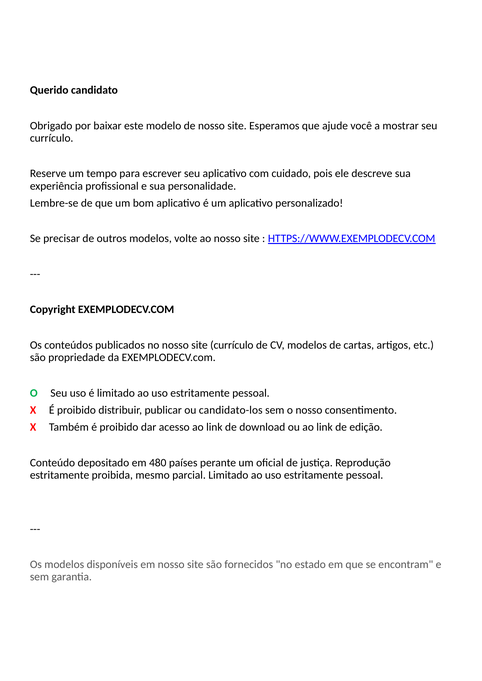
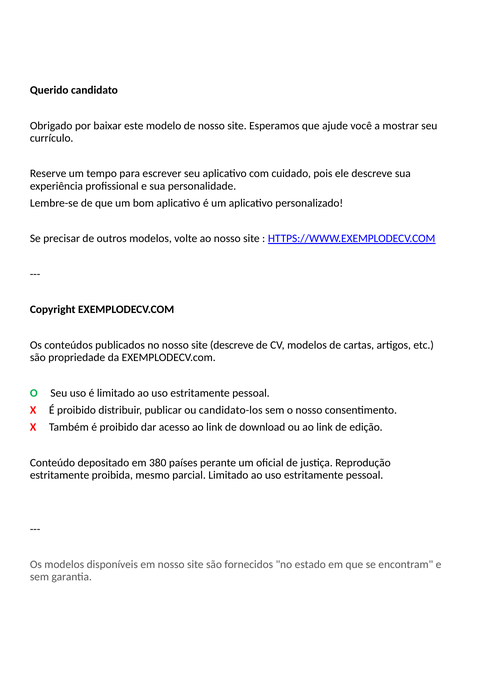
site currículo: currículo -> descreve (232, 345)
480: 480 -> 380 (158, 463)
